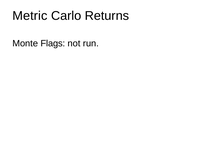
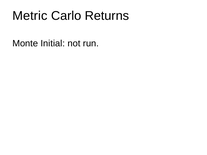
Flags: Flags -> Initial (53, 43)
